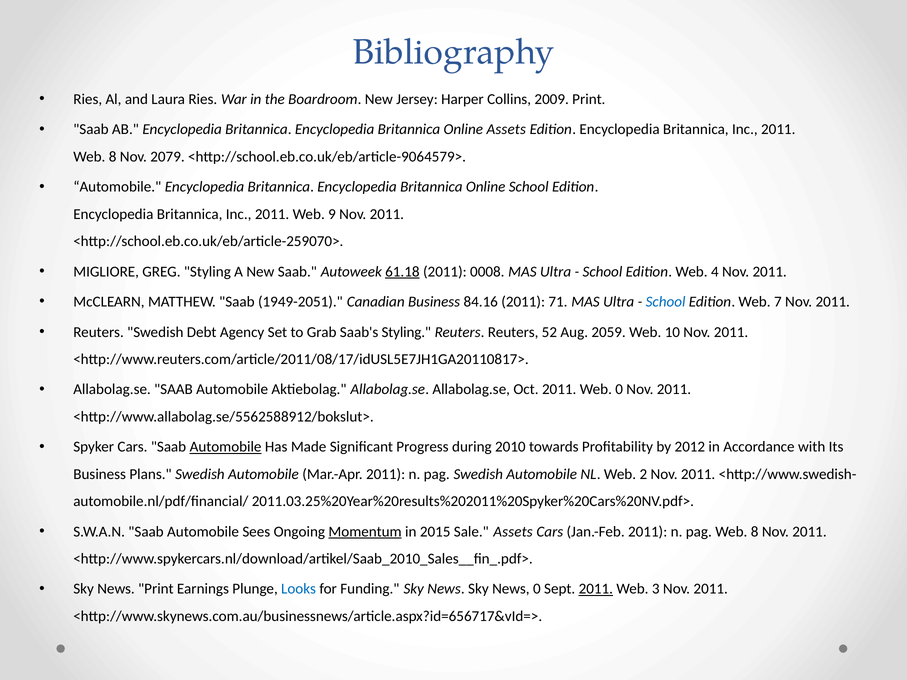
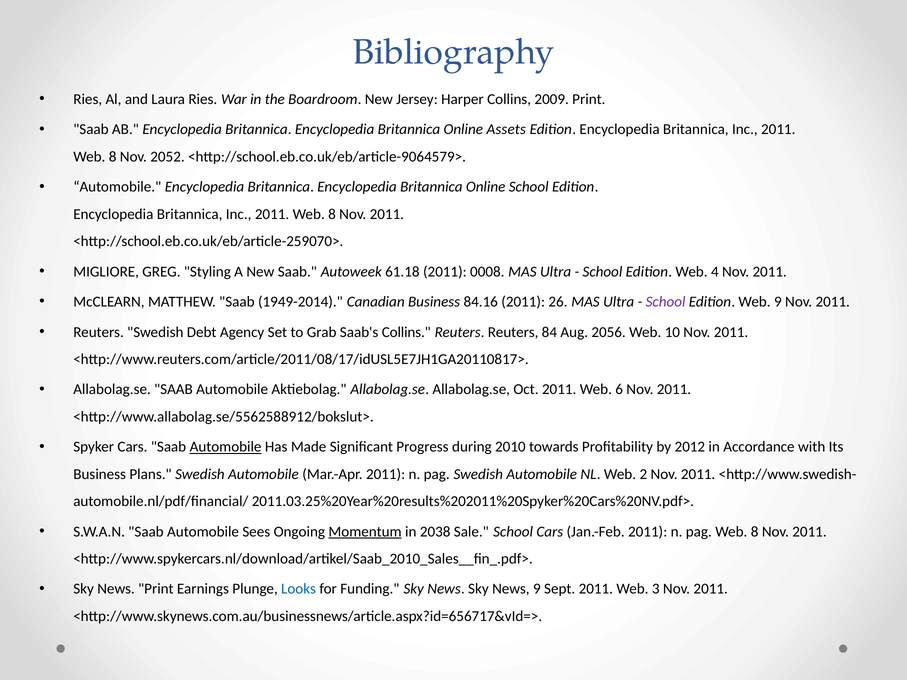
2079: 2079 -> 2052 (168, 157)
9: 9 -> 8 (332, 214)
61.18 underline: present -> none (402, 272)
1949-2051: 1949-2051 -> 1949-2014 (300, 302)
71: 71 -> 26 (558, 302)
School colour: blue -> purple (666, 302)
Web 7: 7 -> 9 (778, 302)
Saab's Styling: Styling -> Collins (406, 332)
52: 52 -> 84 (549, 332)
2059: 2059 -> 2056 (609, 332)
Web 0: 0 -> 6 (619, 390)
2015: 2015 -> 2038 (435, 532)
Sale Assets: Assets -> School (513, 532)
News 0: 0 -> 9 (537, 589)
2011 underline: present -> none (596, 589)
